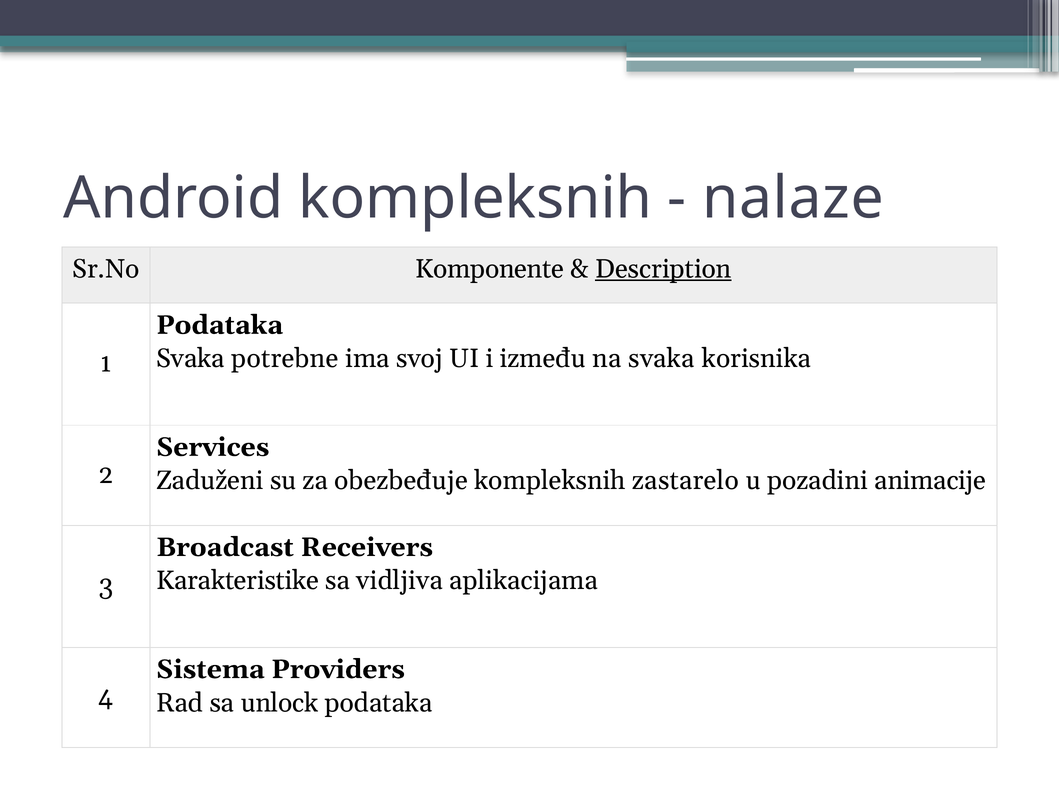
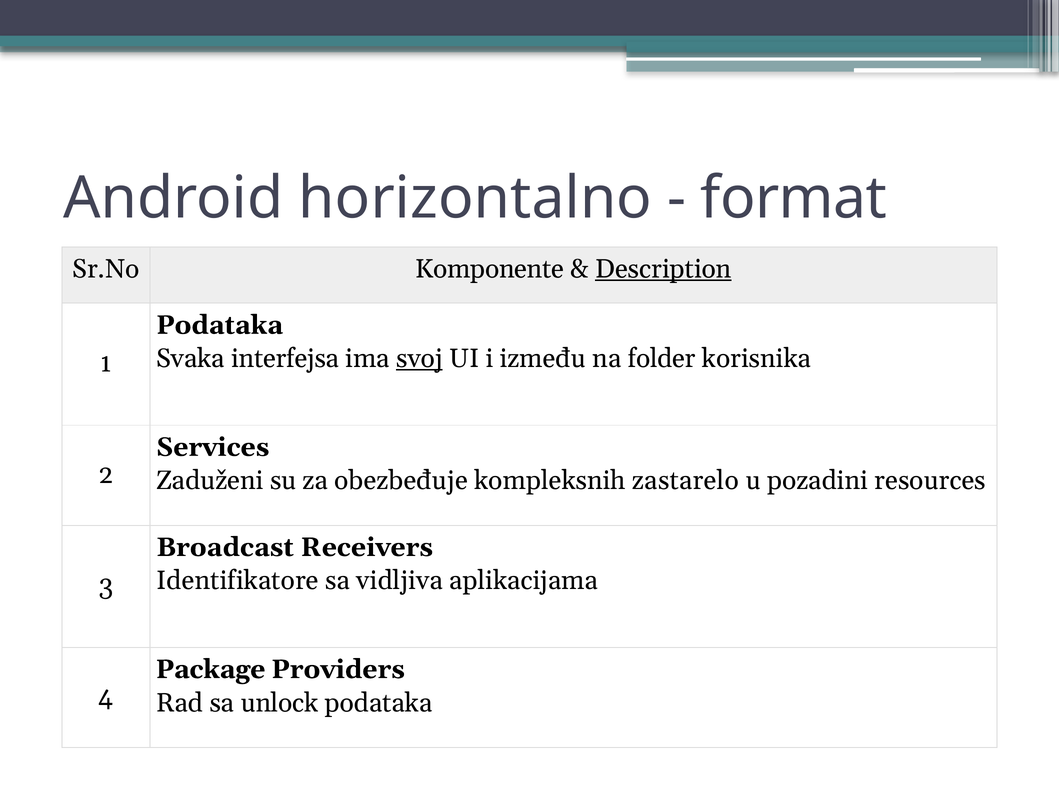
Android kompleksnih: kompleksnih -> horizontalno (475, 198)
nalaze: nalaze -> format (794, 198)
potrebne: potrebne -> interfejsa (285, 359)
svoj underline: none -> present (419, 359)
na svaka: svaka -> folder (662, 359)
animacije: animacije -> resources (930, 481)
Karakteristike: Karakteristike -> Identifikatore (237, 581)
Sistema: Sistema -> Package (210, 670)
